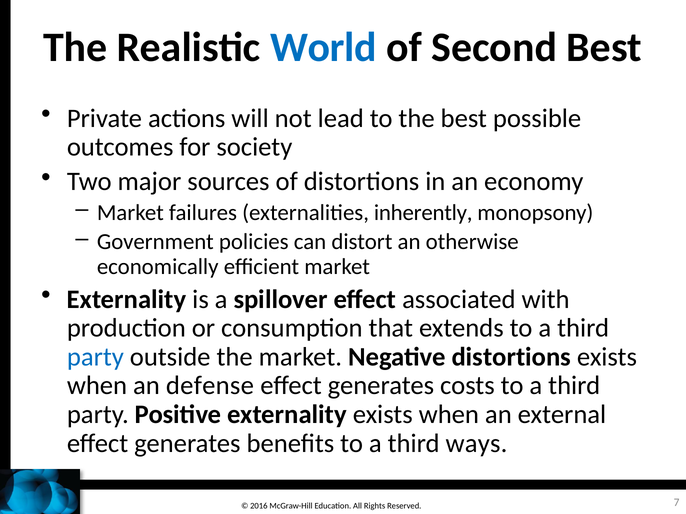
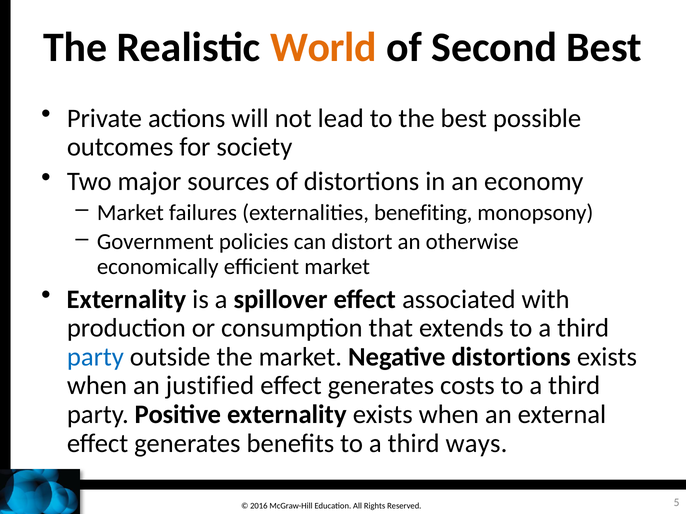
World colour: blue -> orange (323, 48)
inherently: inherently -> benefiting (423, 213)
defense: defense -> justified (210, 386)
7: 7 -> 5 (677, 503)
